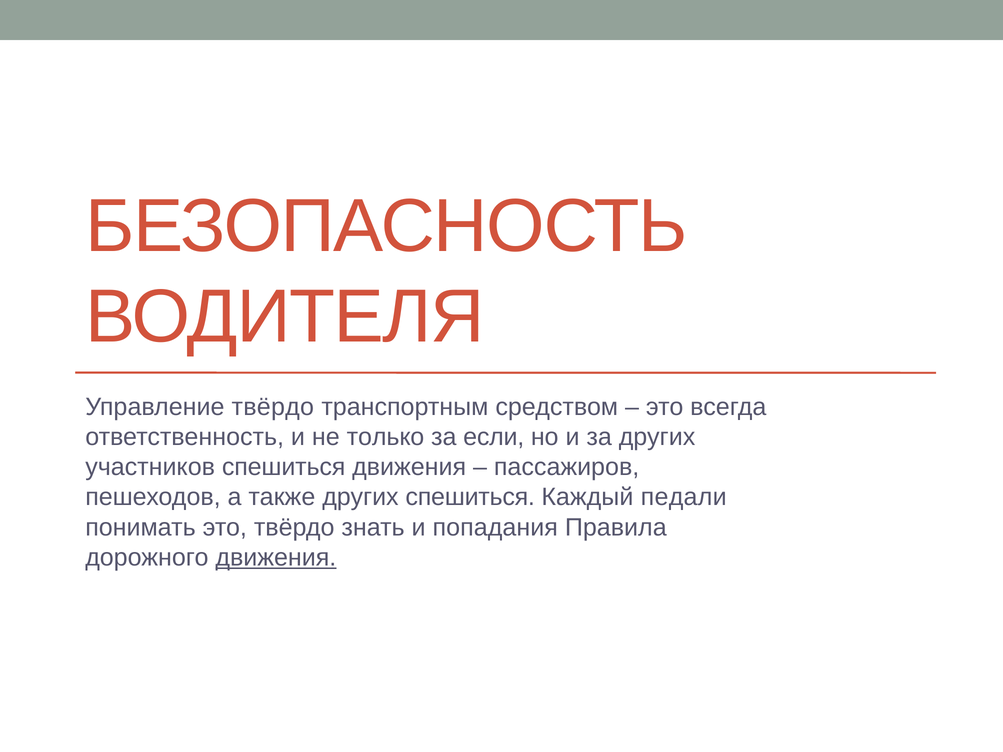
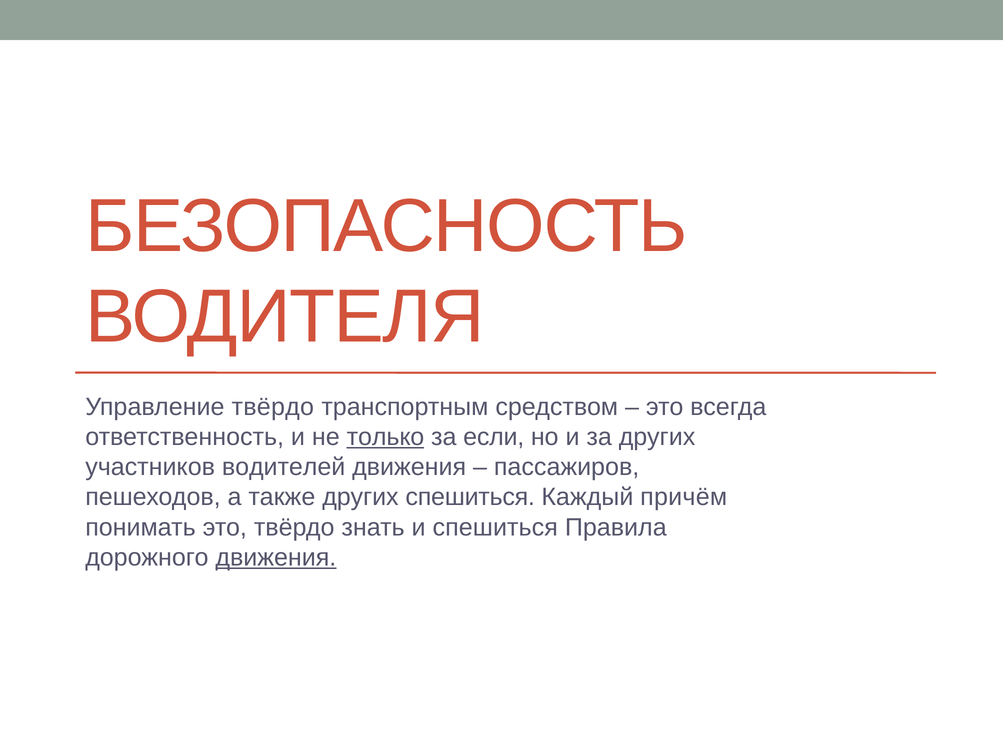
только underline: none -> present (385, 437)
участников спешиться: спешиться -> водителей (284, 467)
педали: педали -> причём (684, 497)
и попадания: попадания -> спешиться (495, 527)
